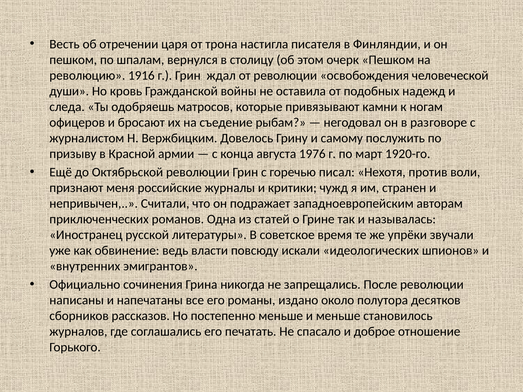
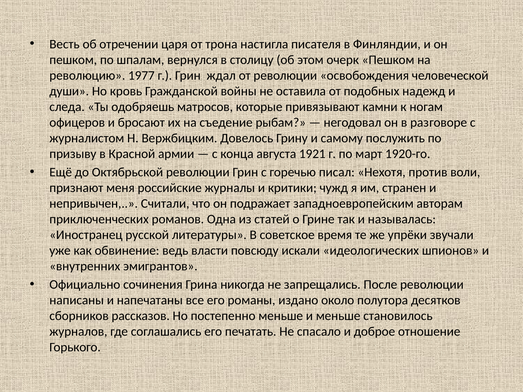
1916: 1916 -> 1977 (141, 75)
1976: 1976 -> 1921 (312, 154)
